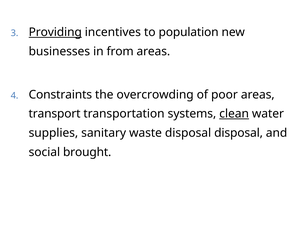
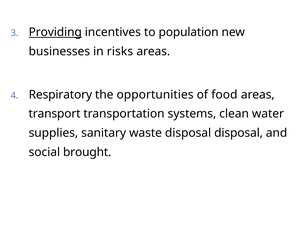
from: from -> risks (120, 52)
Constraints: Constraints -> Respiratory (60, 95)
overcrowding: overcrowding -> opportunities (155, 95)
poor: poor -> food (224, 95)
clean underline: present -> none (234, 114)
